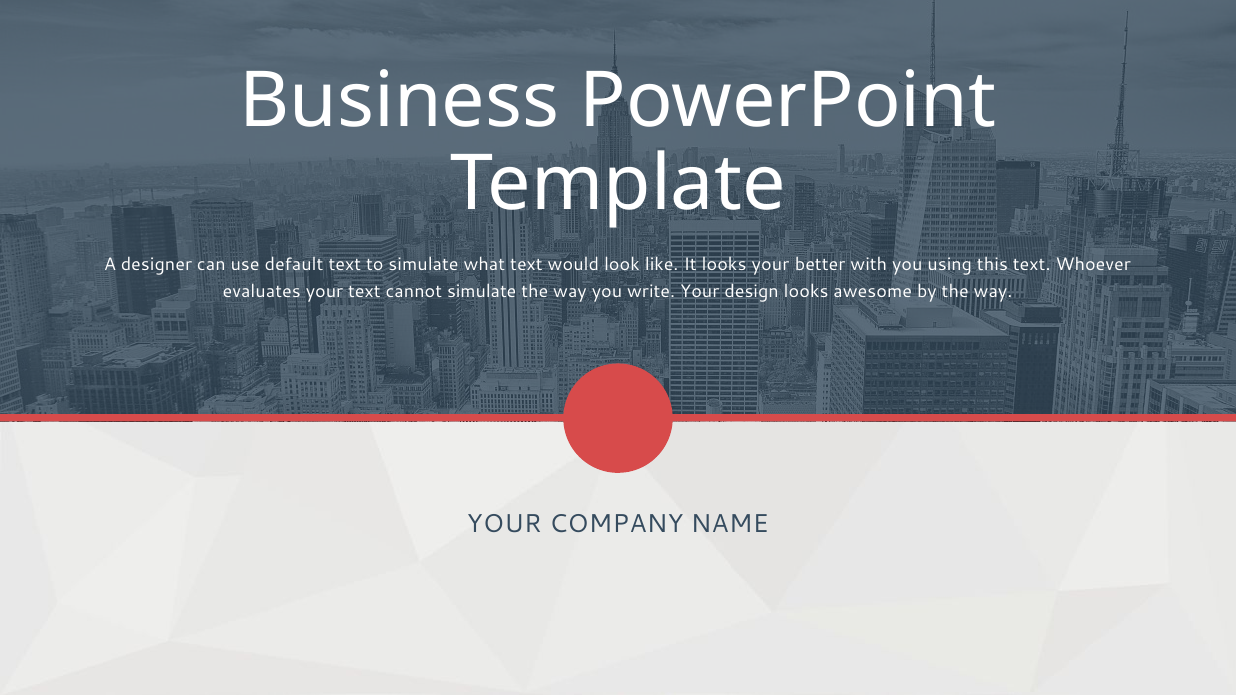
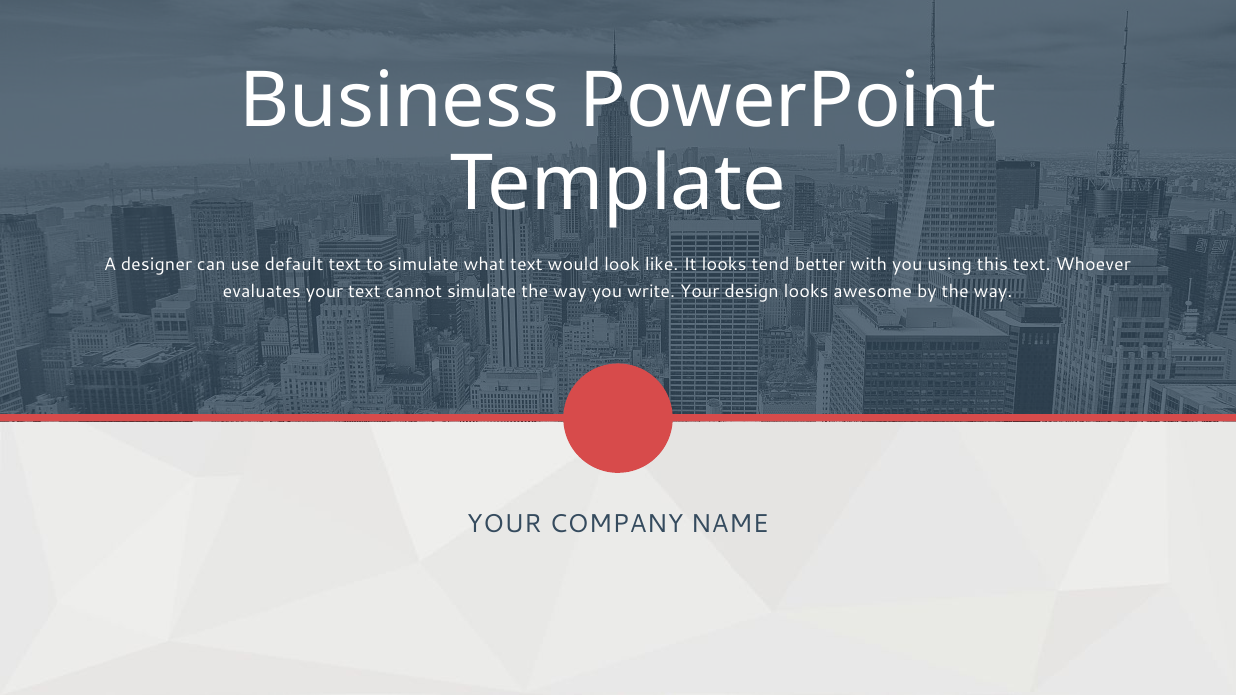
looks your: your -> tend (771, 265)
